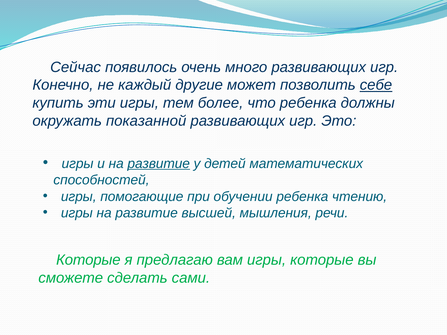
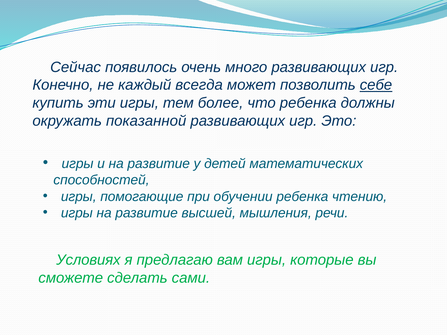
другие: другие -> всегда (199, 85)
развитие underline: present -> none (159, 164)
Которые: Которые -> Условиях (88, 260)
